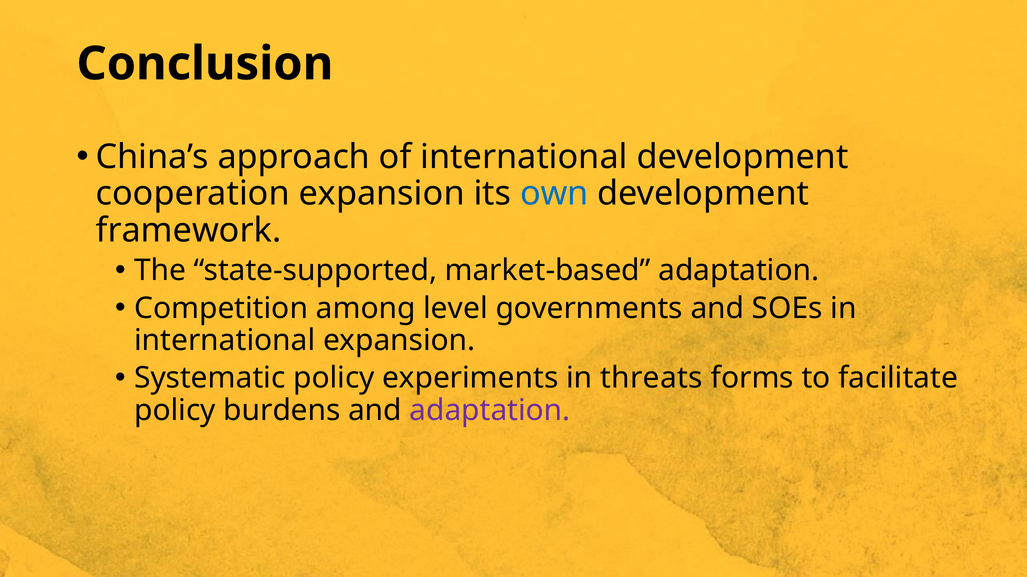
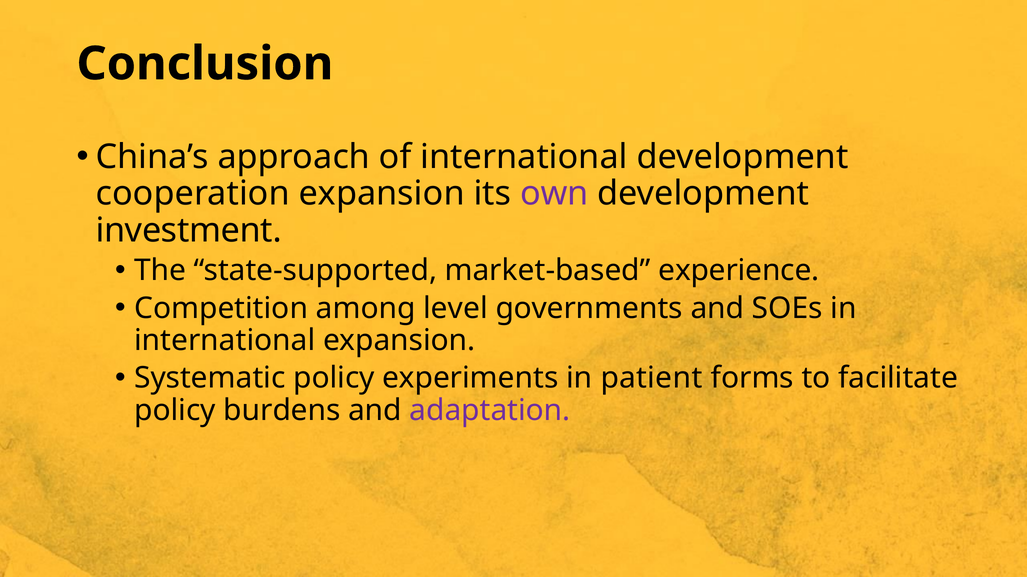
own colour: blue -> purple (554, 194)
framework: framework -> investment (189, 231)
market-based adaptation: adaptation -> experience (739, 271)
threats: threats -> patient (651, 378)
